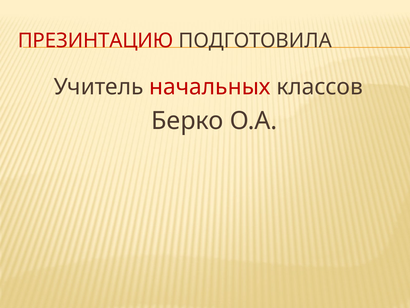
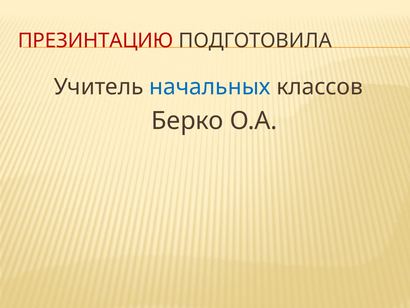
начальных colour: red -> blue (210, 87)
